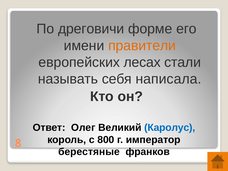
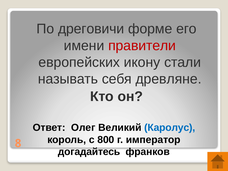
правители colour: orange -> red (142, 46)
лесах: лесах -> икону (142, 62)
написала: написала -> древляне (169, 79)
берестяные: берестяные -> догадайтесь (89, 152)
